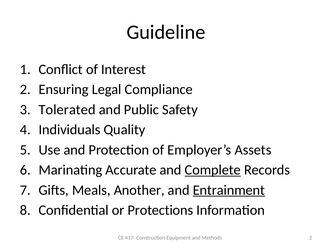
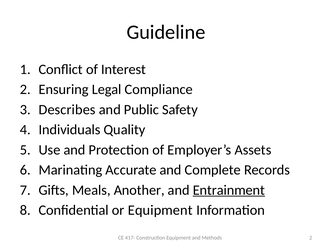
Tolerated: Tolerated -> Describes (67, 110)
Complete underline: present -> none (213, 170)
or Protections: Protections -> Equipment (160, 210)
